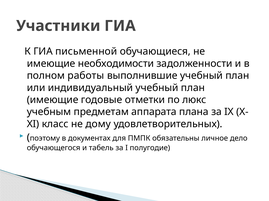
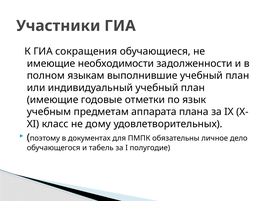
письменной: письменной -> сокращения (86, 52)
работы: работы -> языкам (86, 76)
люкс: люкс -> язык (194, 100)
